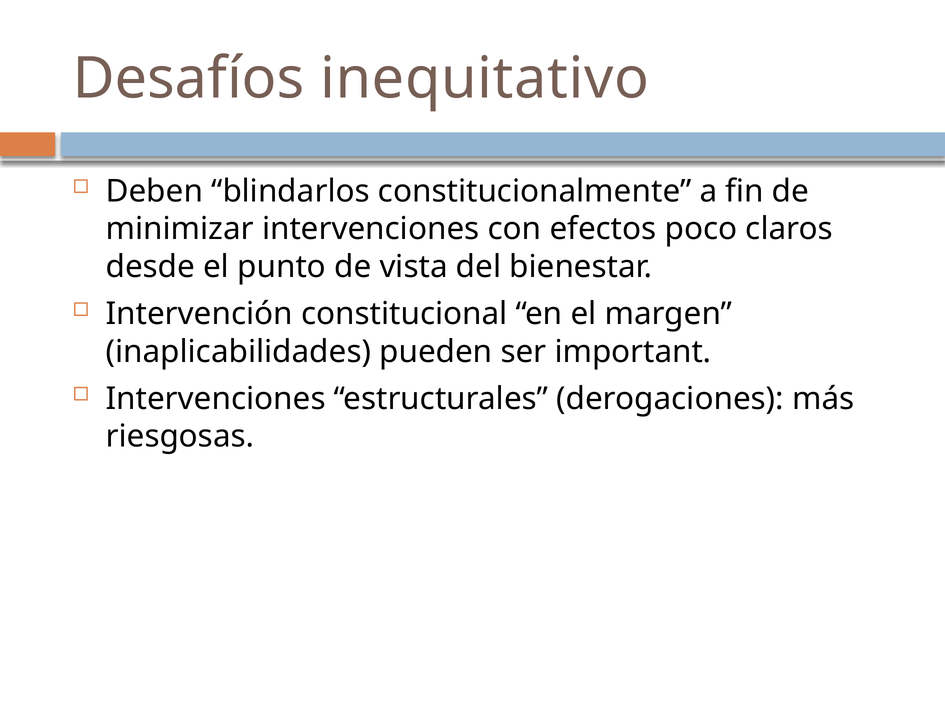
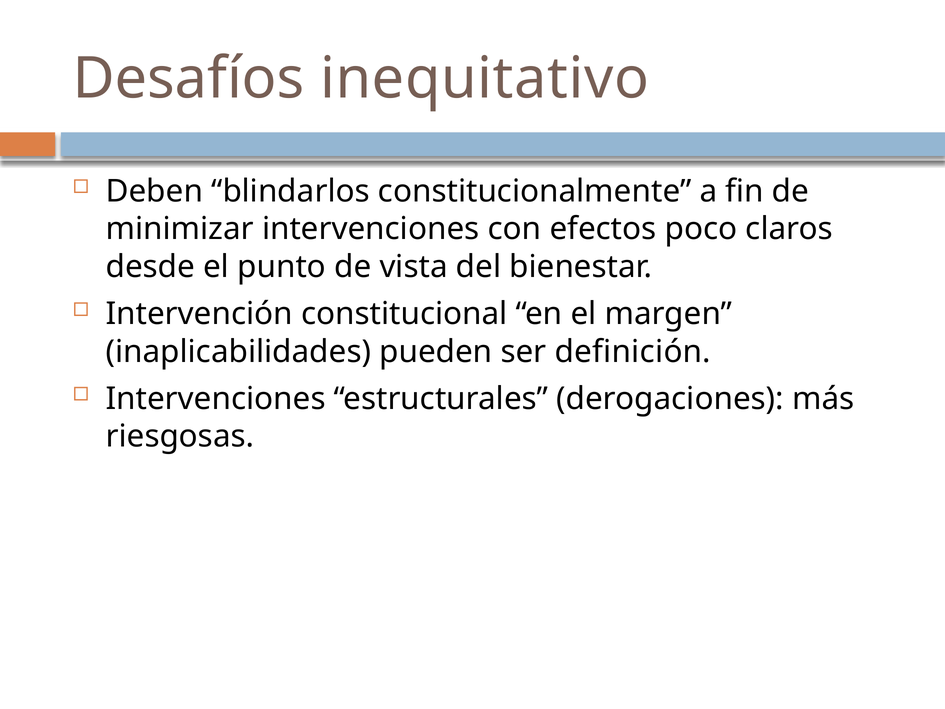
important: important -> definición (633, 352)
